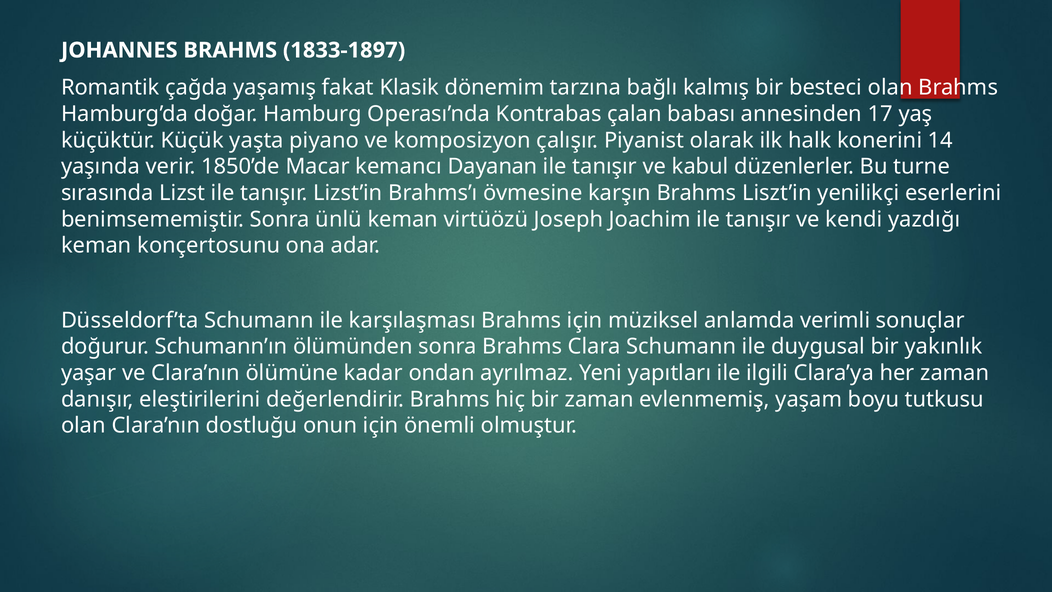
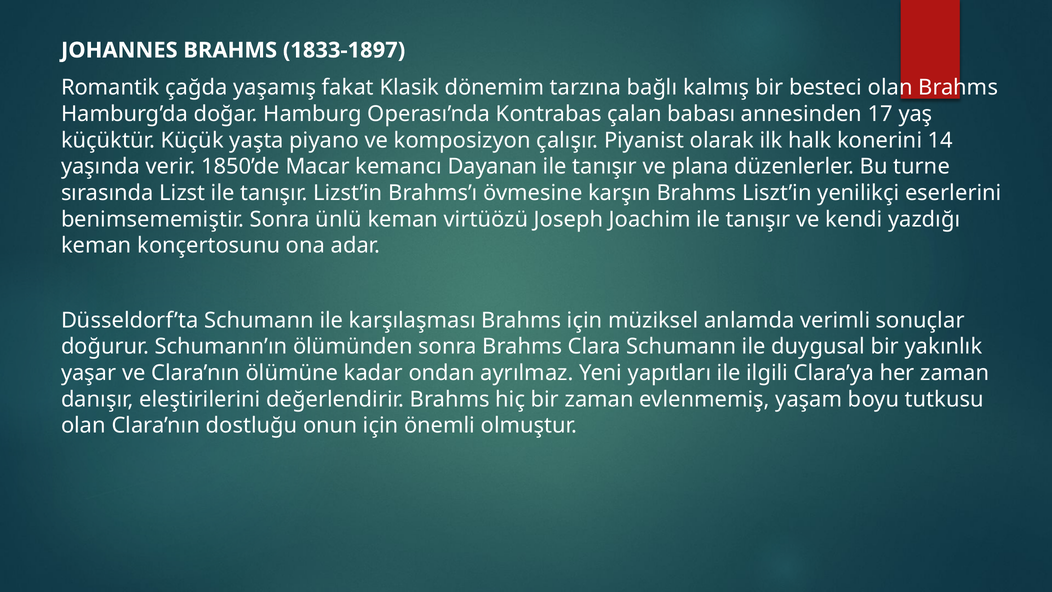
kabul: kabul -> plana (700, 167)
